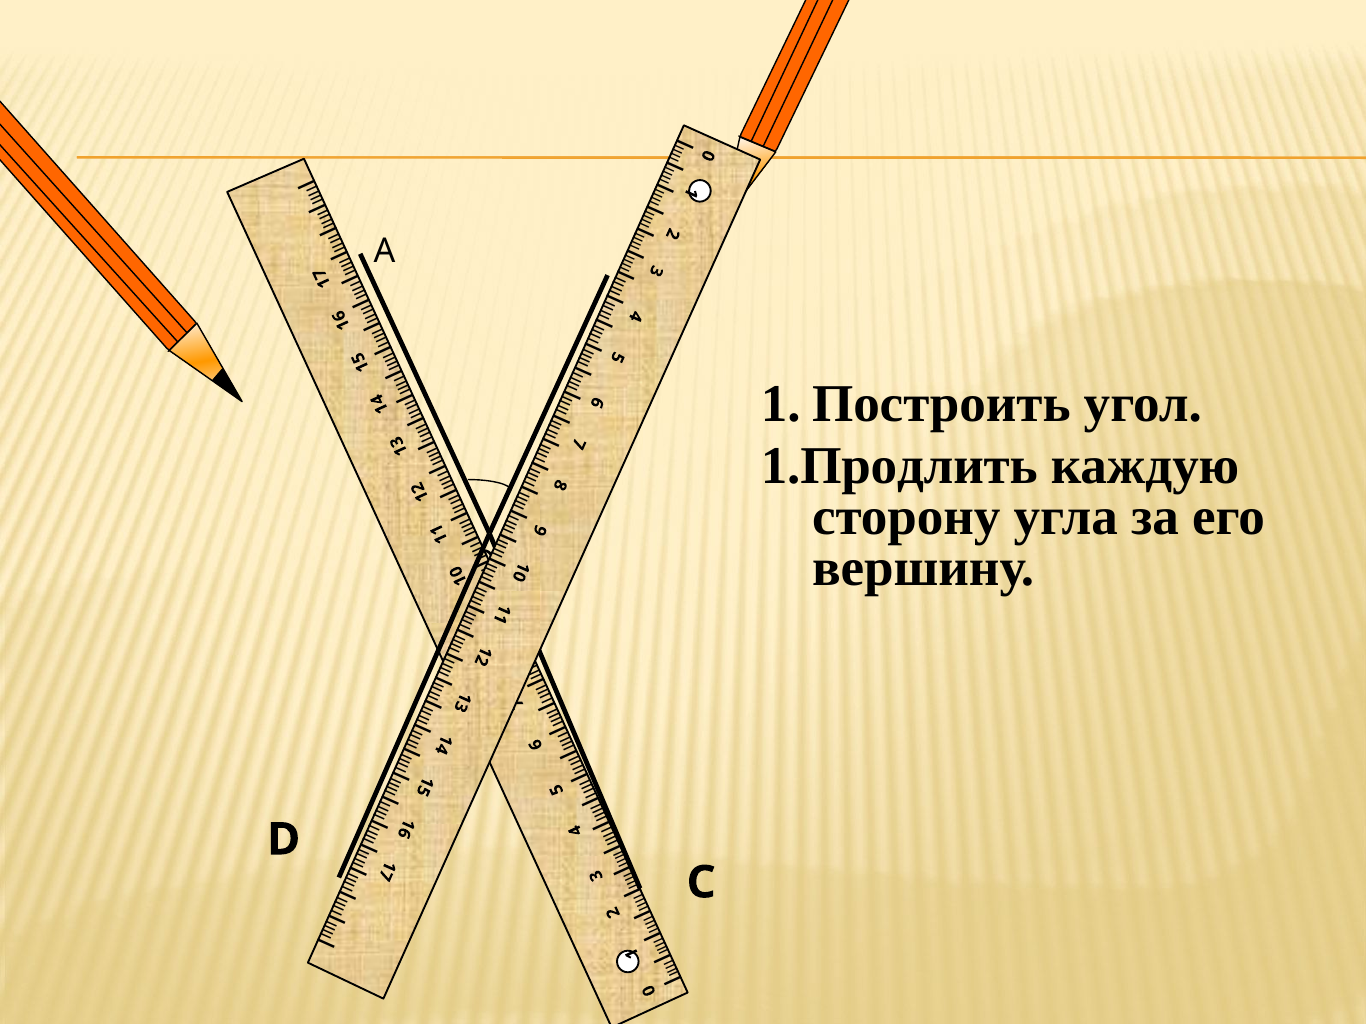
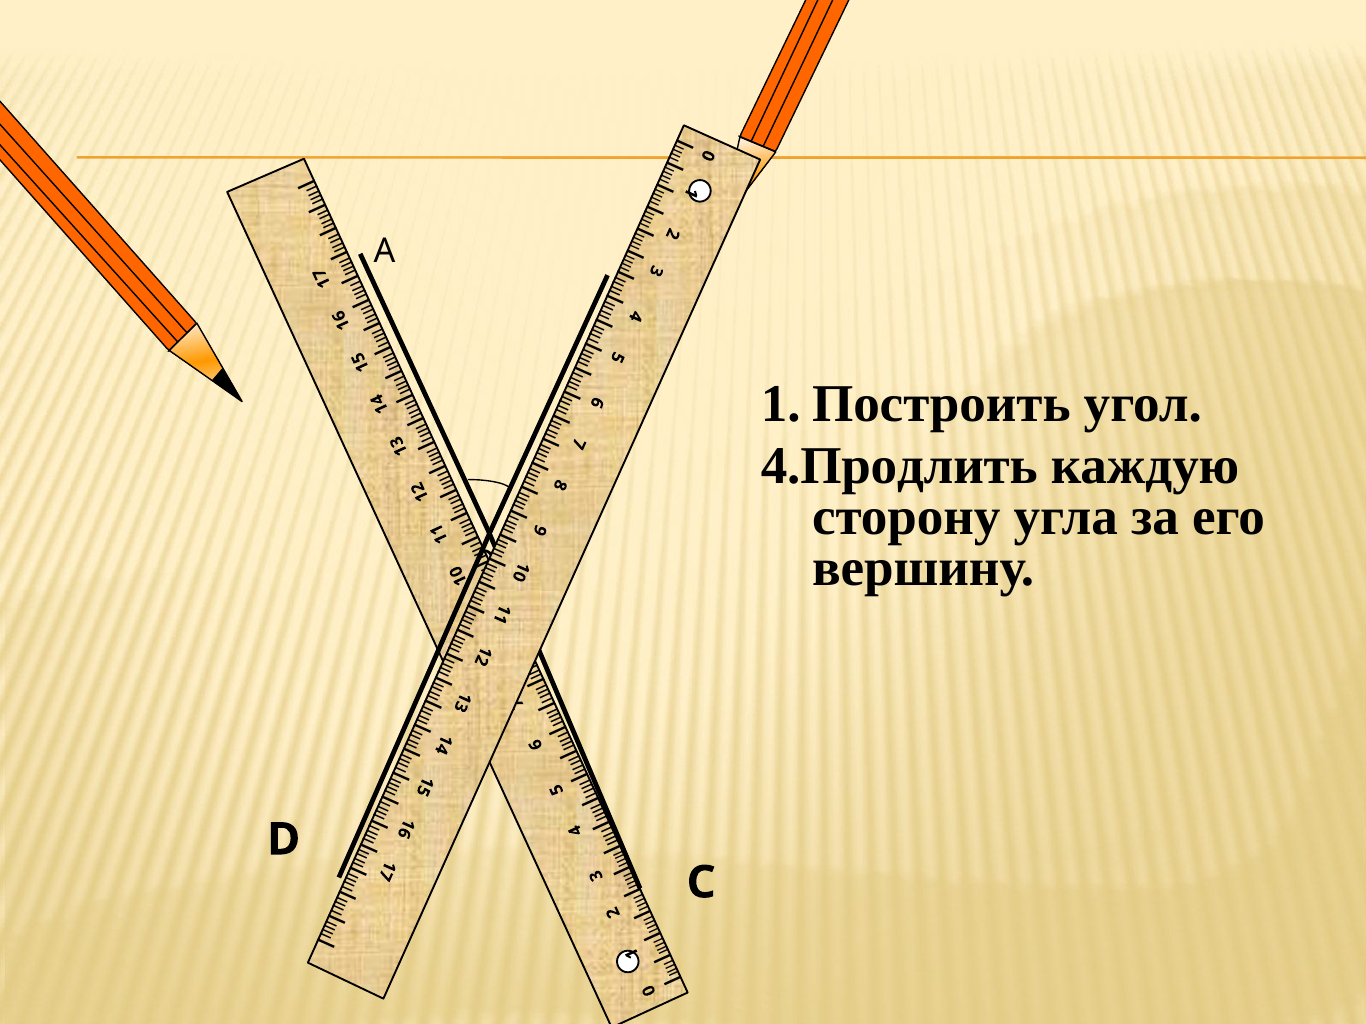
1.Продлить: 1.Продлить -> 4.Продлить (899, 466)
